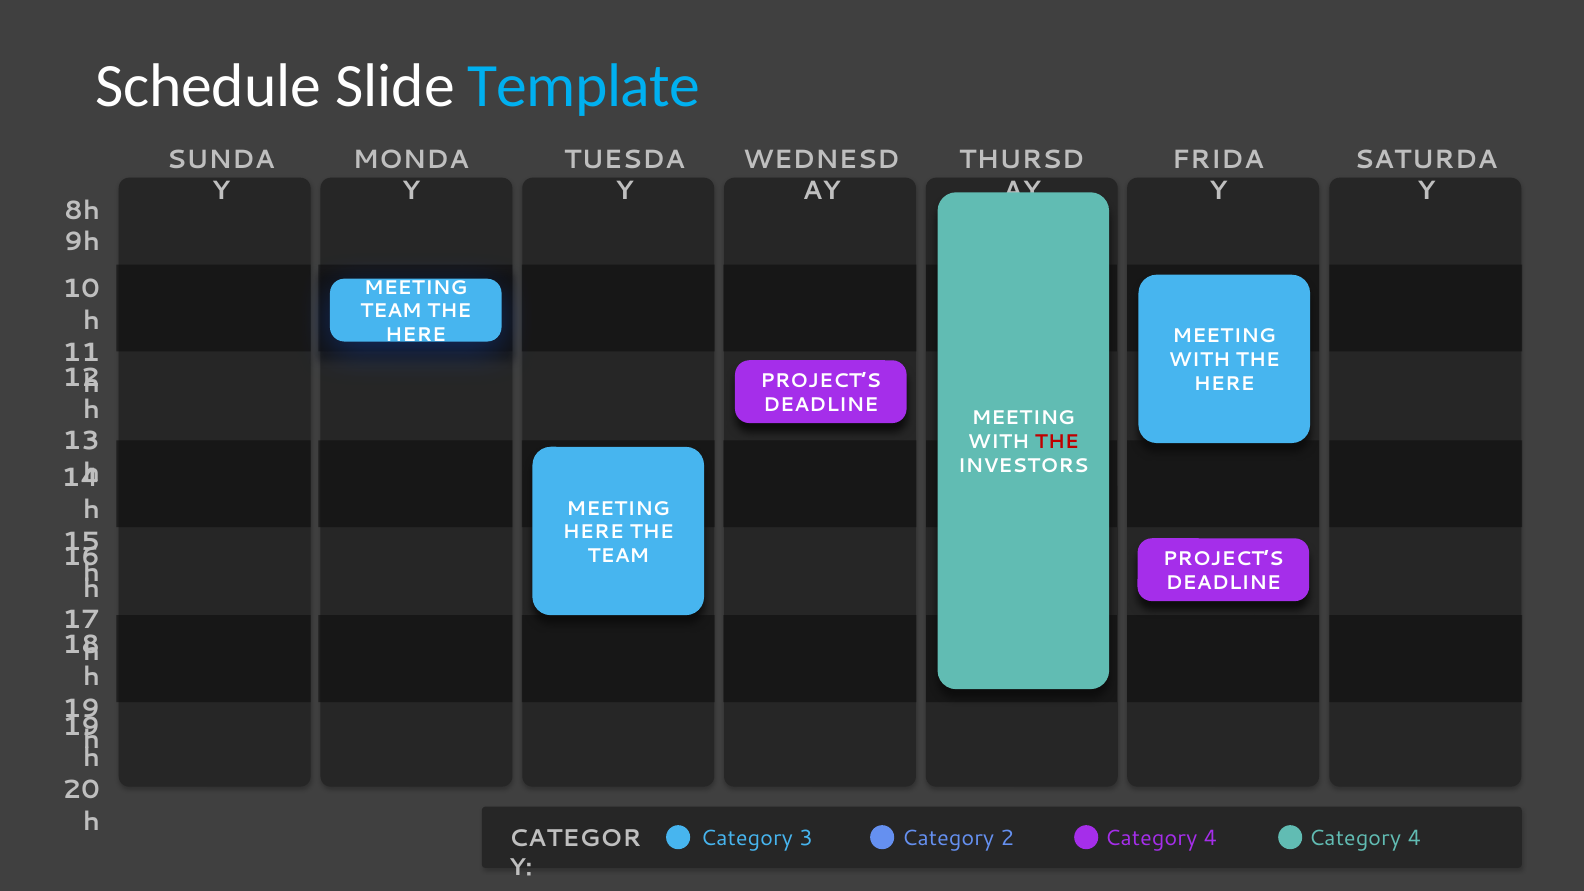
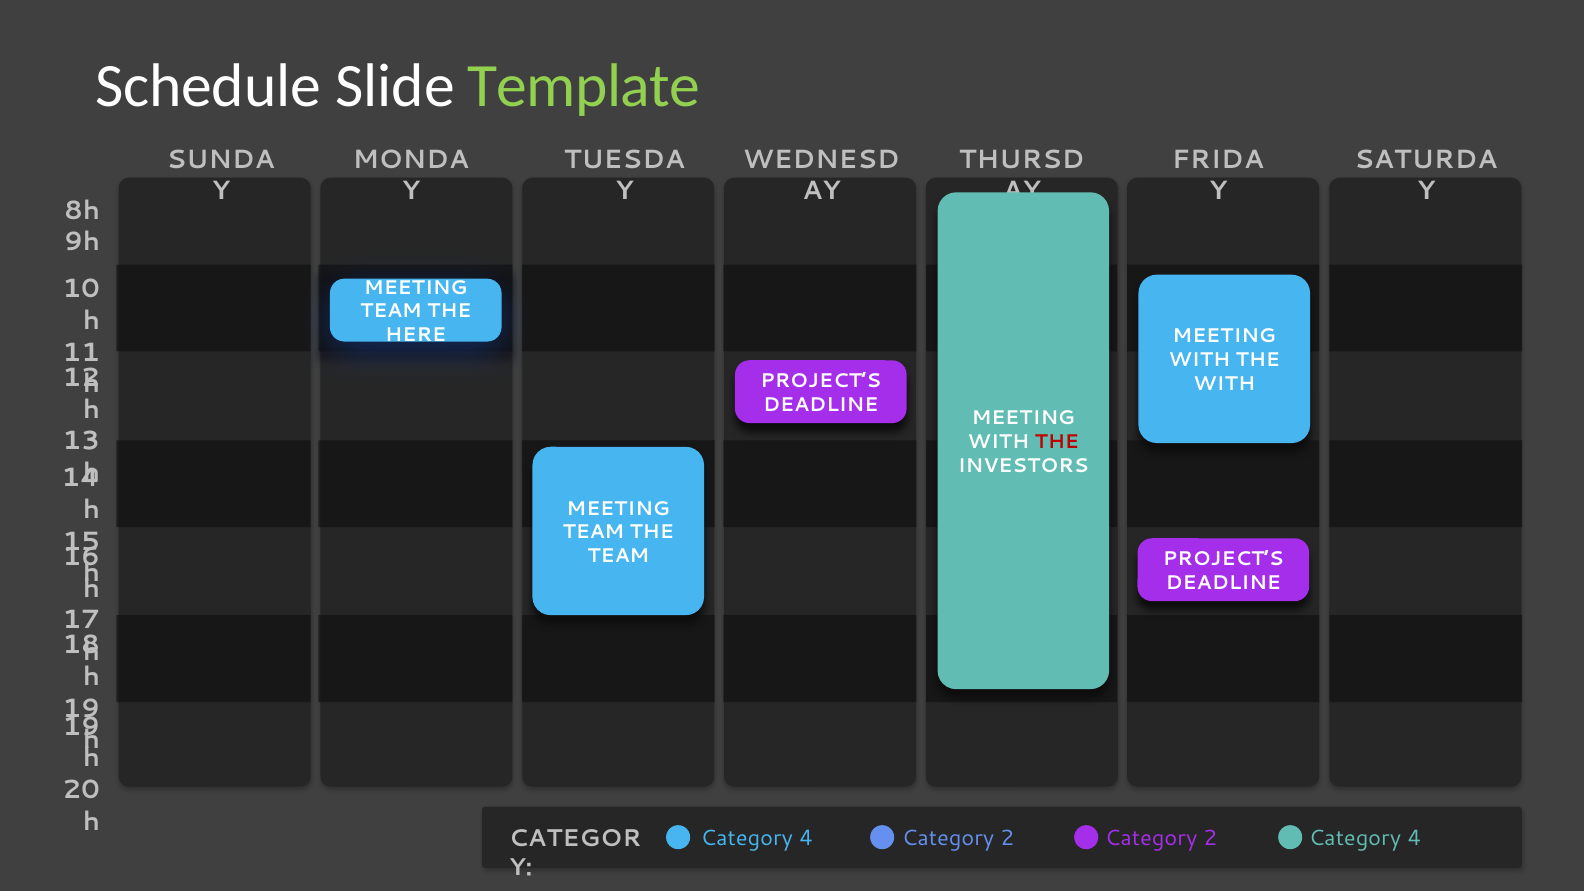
Template colour: light blue -> light green (584, 86)
HERE: HERE -> WITH (1224, 384)
HERE: HERE -> TEAM (593, 532)
3: 3 -> 4 (806, 839)
2 Category 4: 4 -> 2 (1210, 839)
